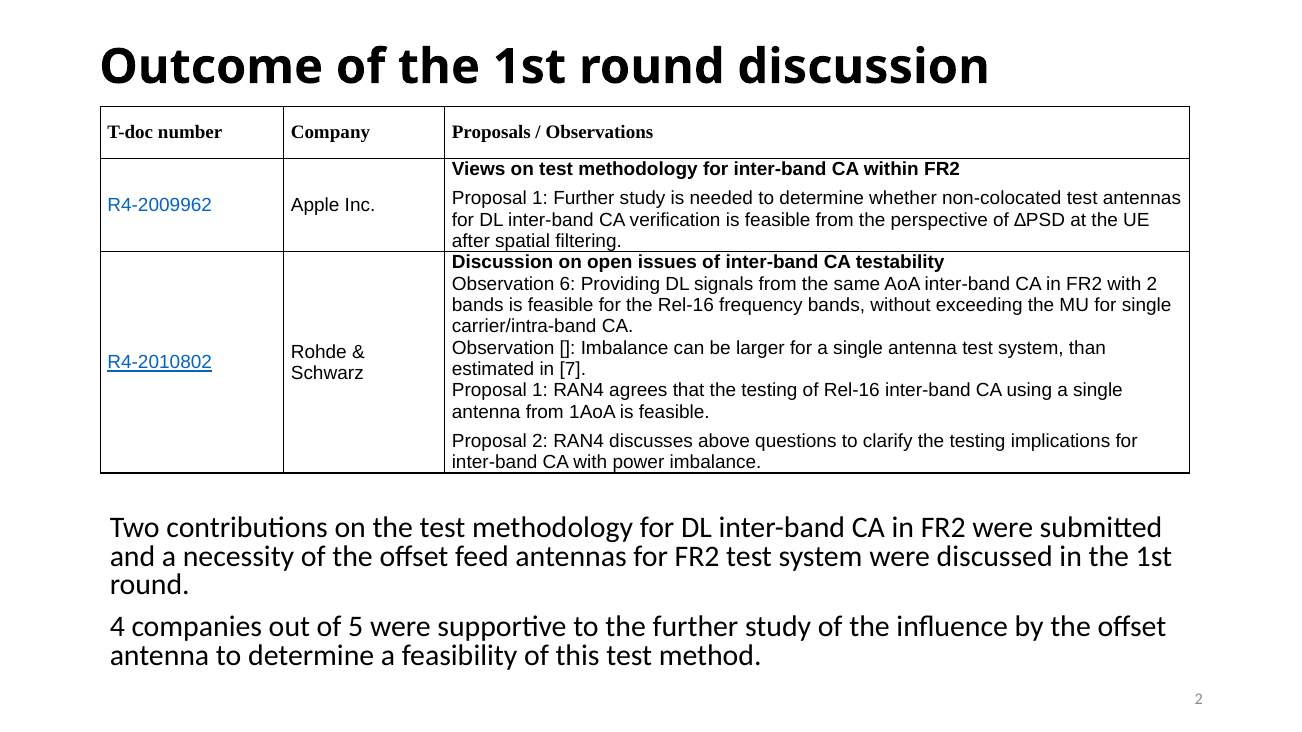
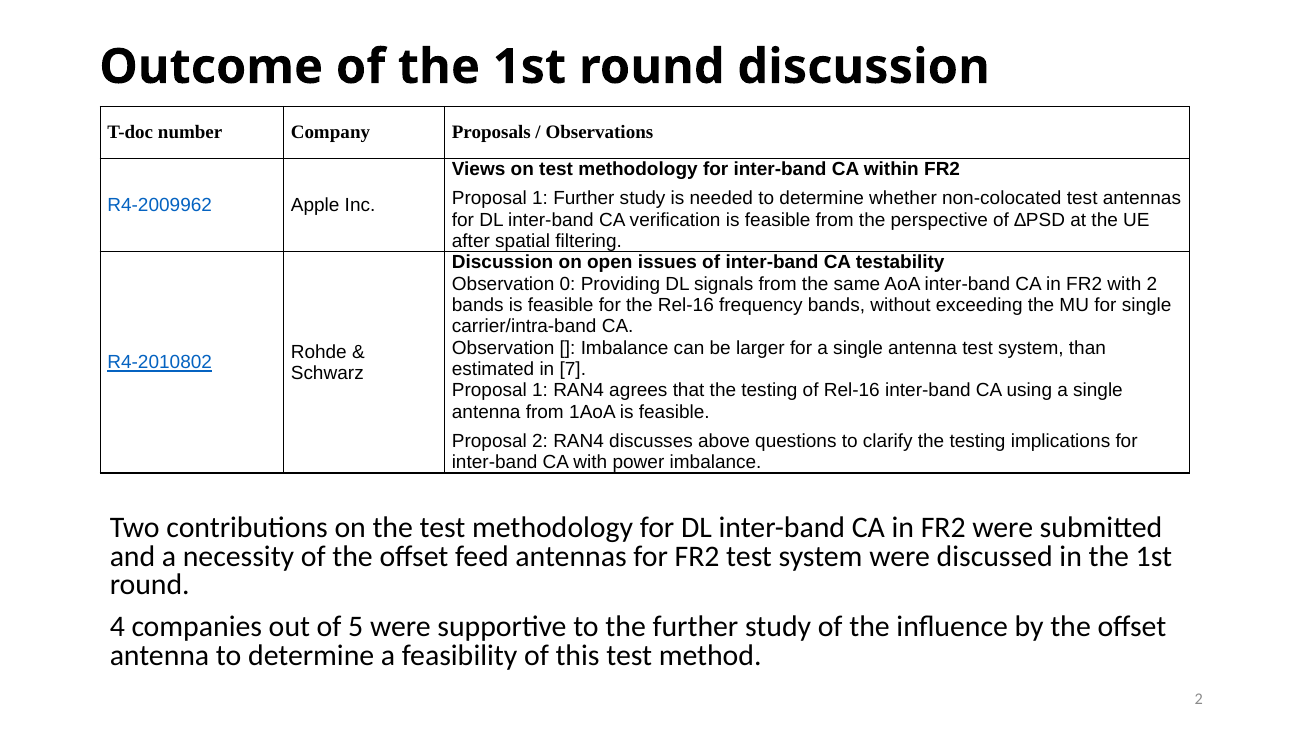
6: 6 -> 0 (568, 284)
